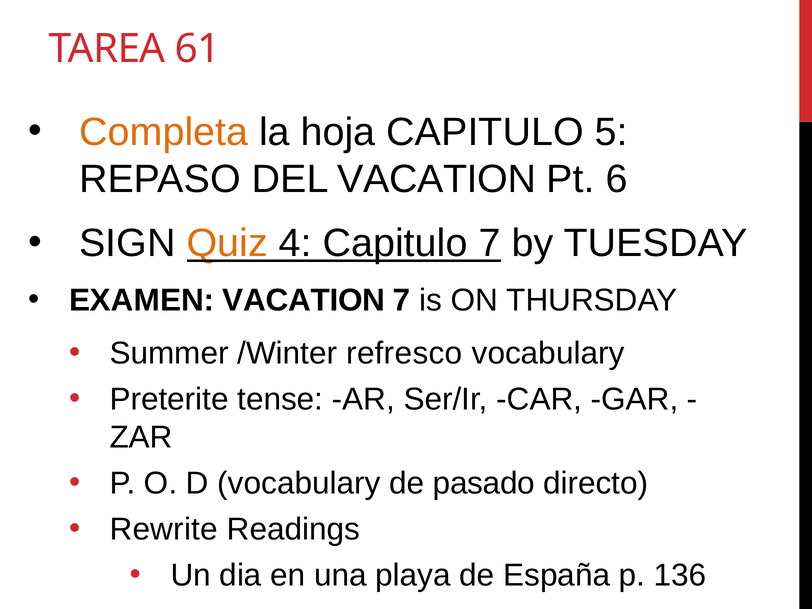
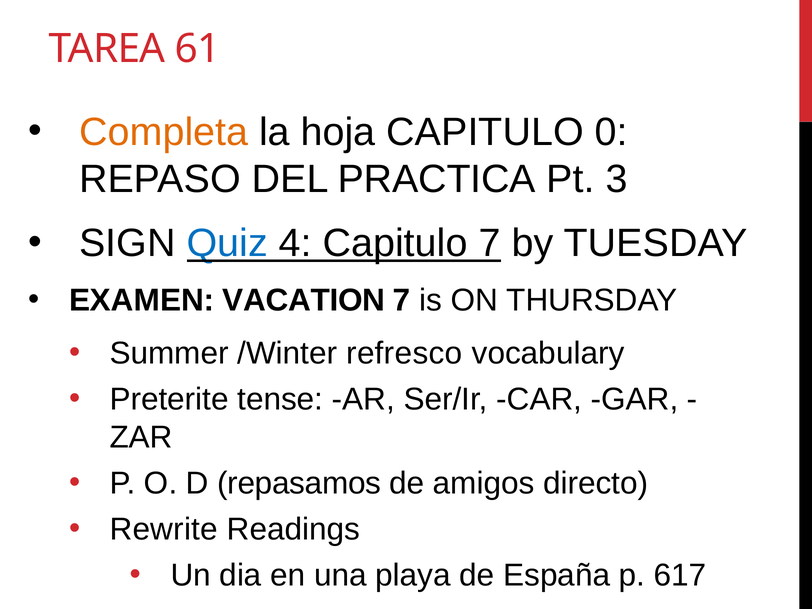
5: 5 -> 0 (611, 132)
DEL VACATION: VACATION -> PRACTICA (437, 179)
6: 6 -> 3 (617, 179)
Quiz colour: orange -> blue (227, 243)
D vocabulary: vocabulary -> repasamos (299, 483)
pasado: pasado -> amigos (484, 483)
136: 136 -> 617 (680, 575)
